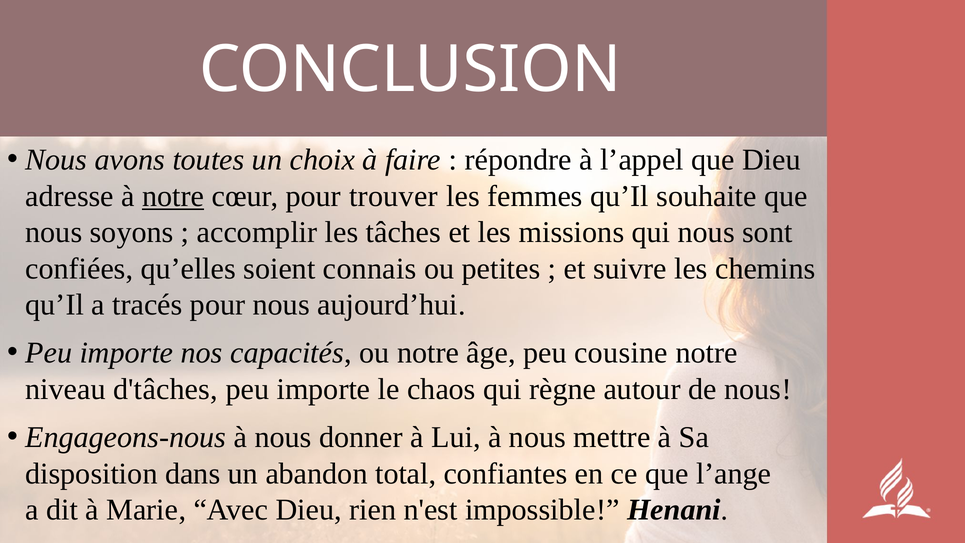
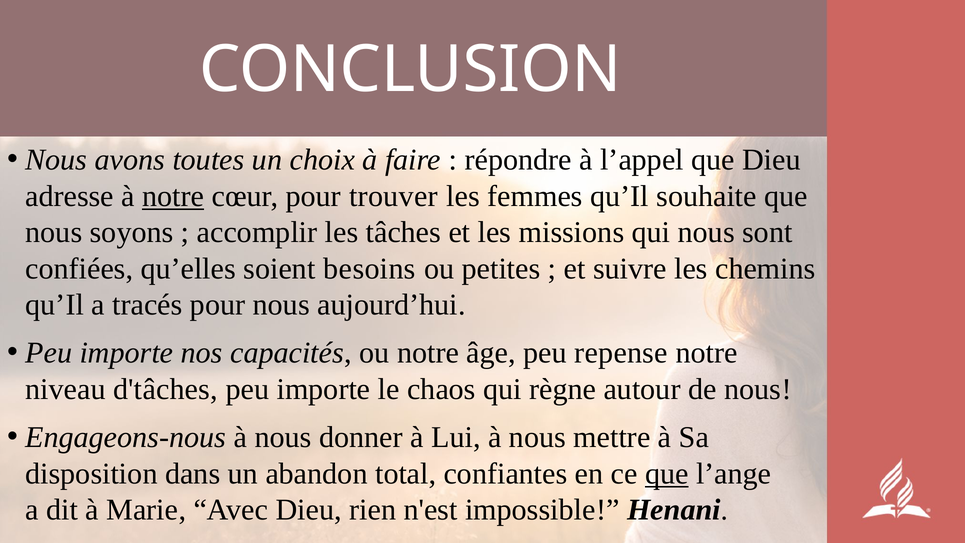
connais: connais -> besoins (370, 268)
cousine: cousine -> repense (621, 353)
que underline: none -> present (667, 474)
